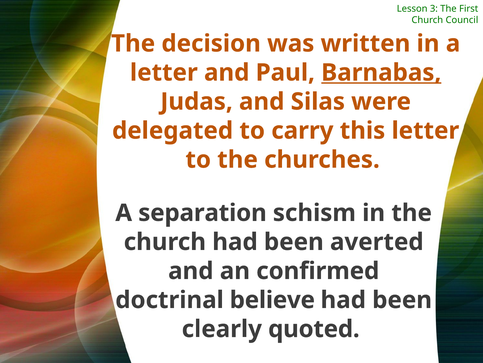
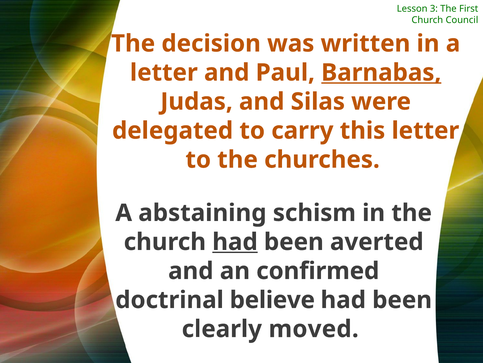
separation: separation -> abstaining (202, 213)
had underline: none -> present (235, 241)
quoted: quoted -> moved (314, 328)
